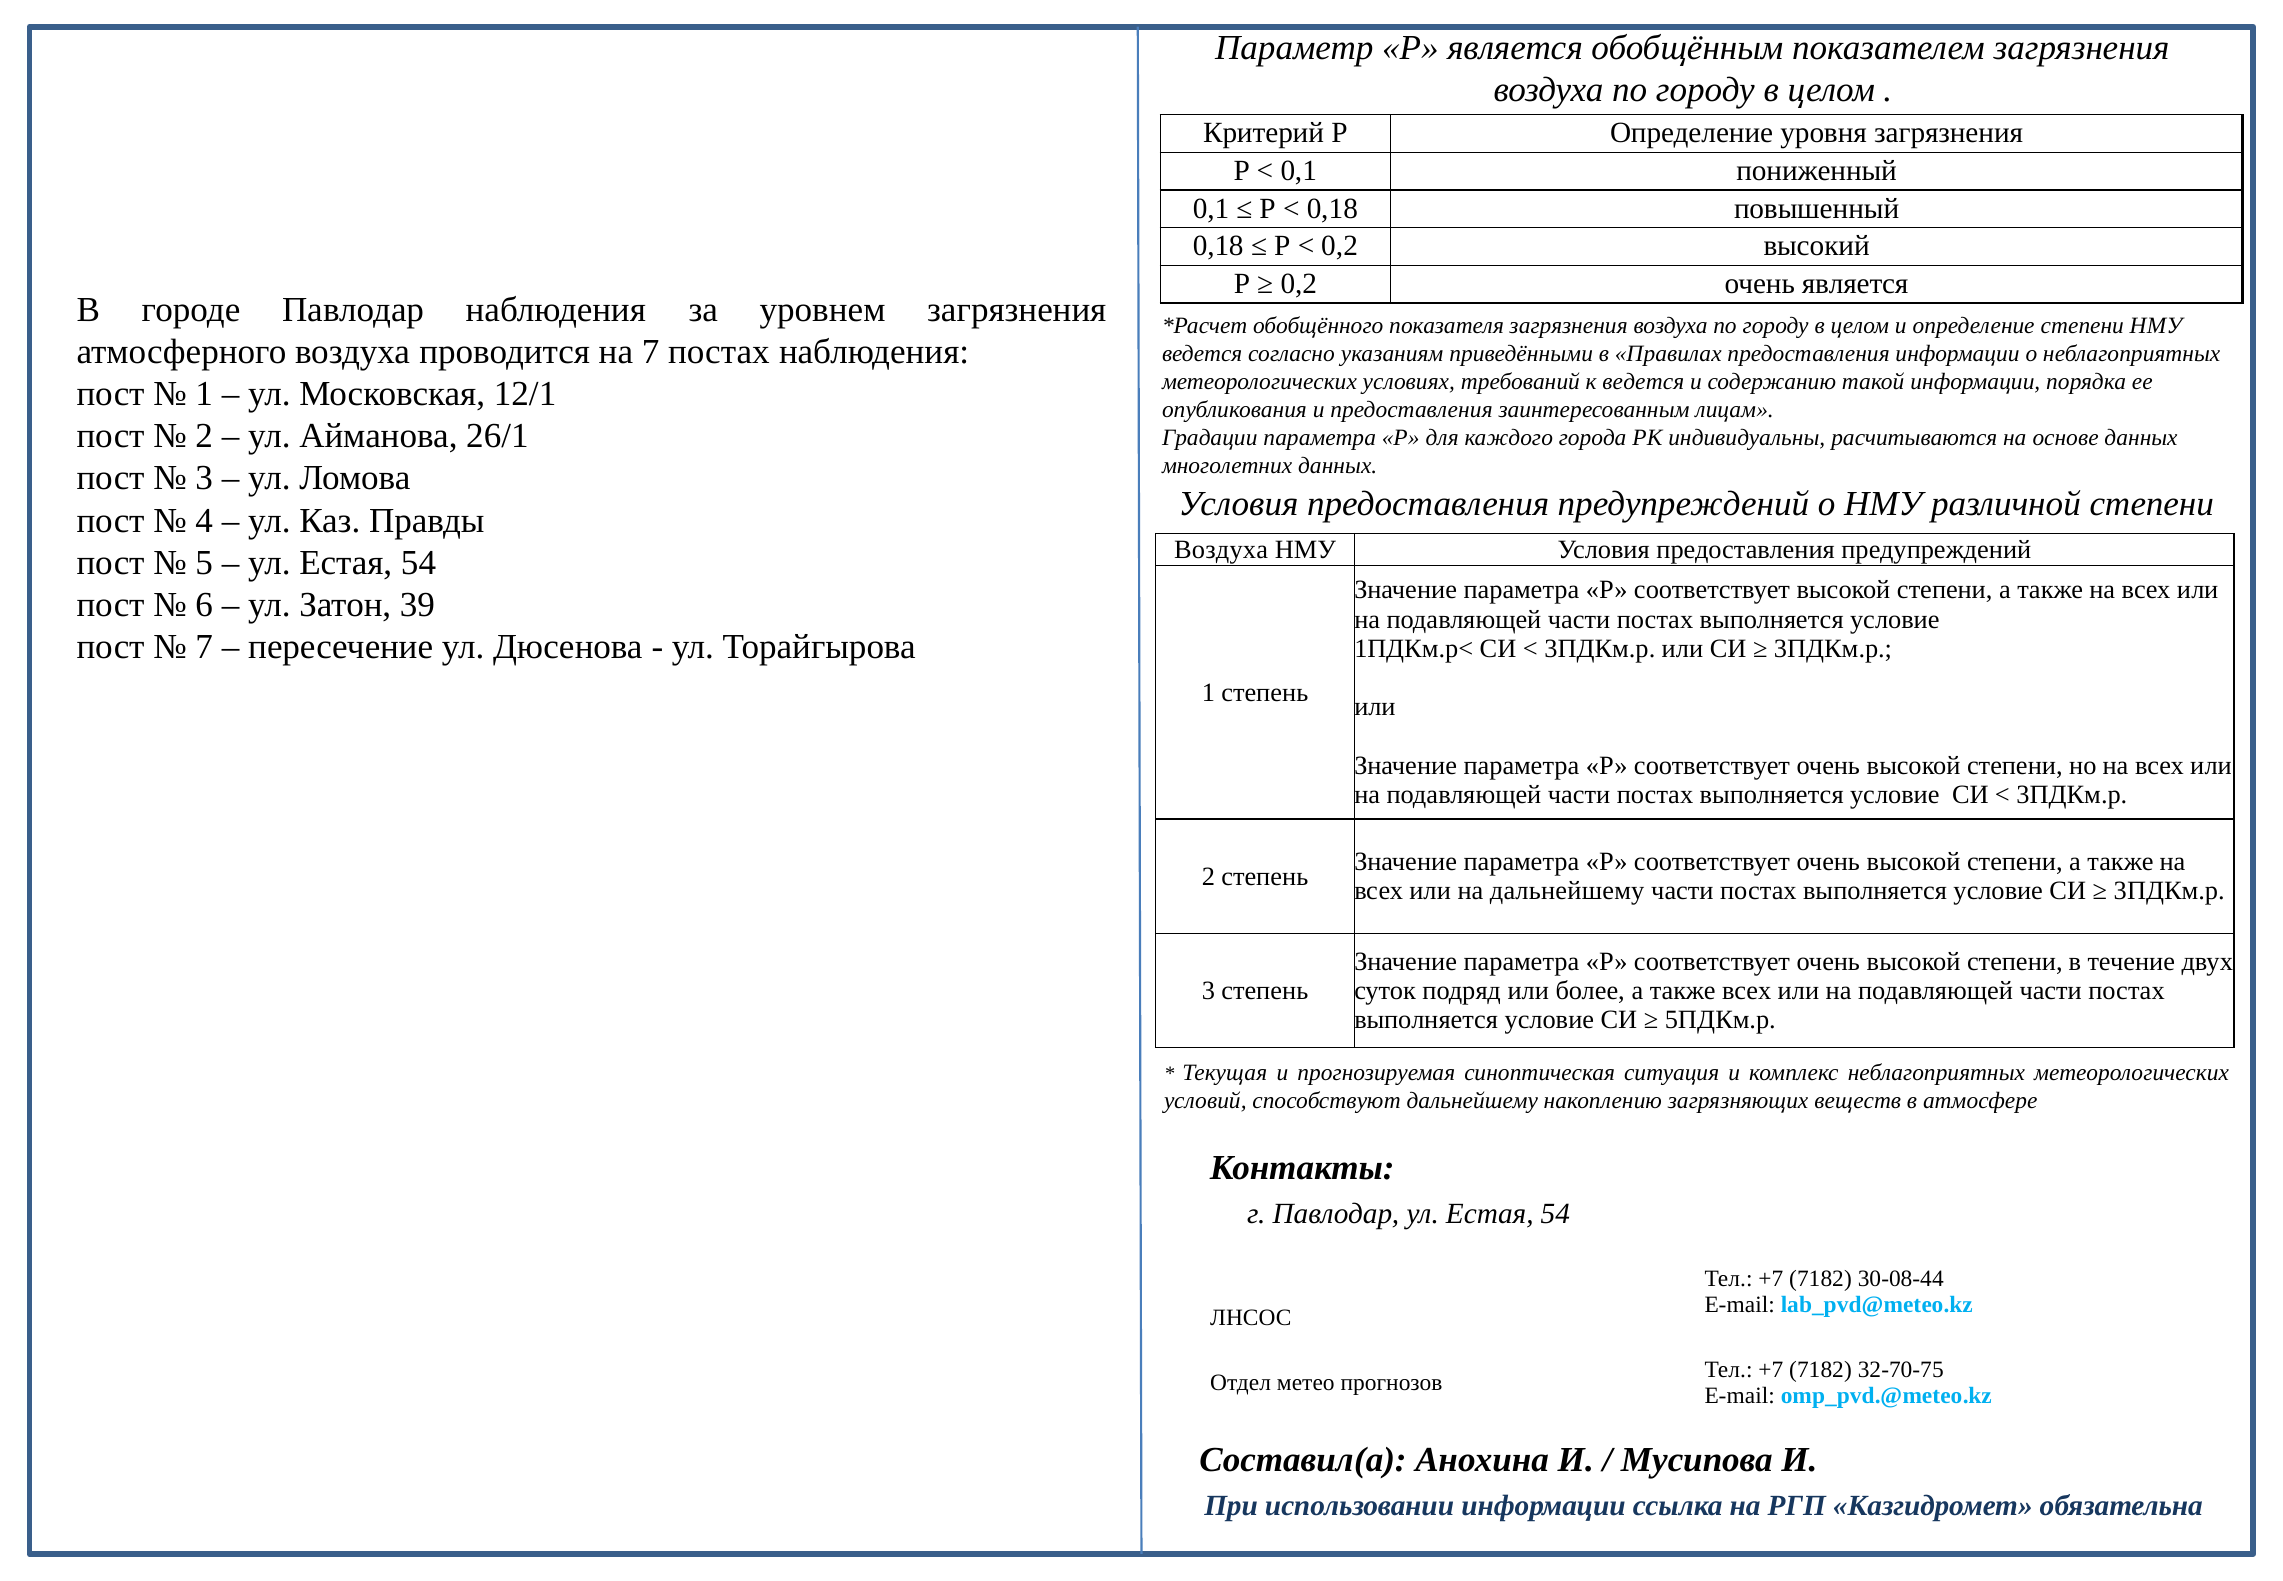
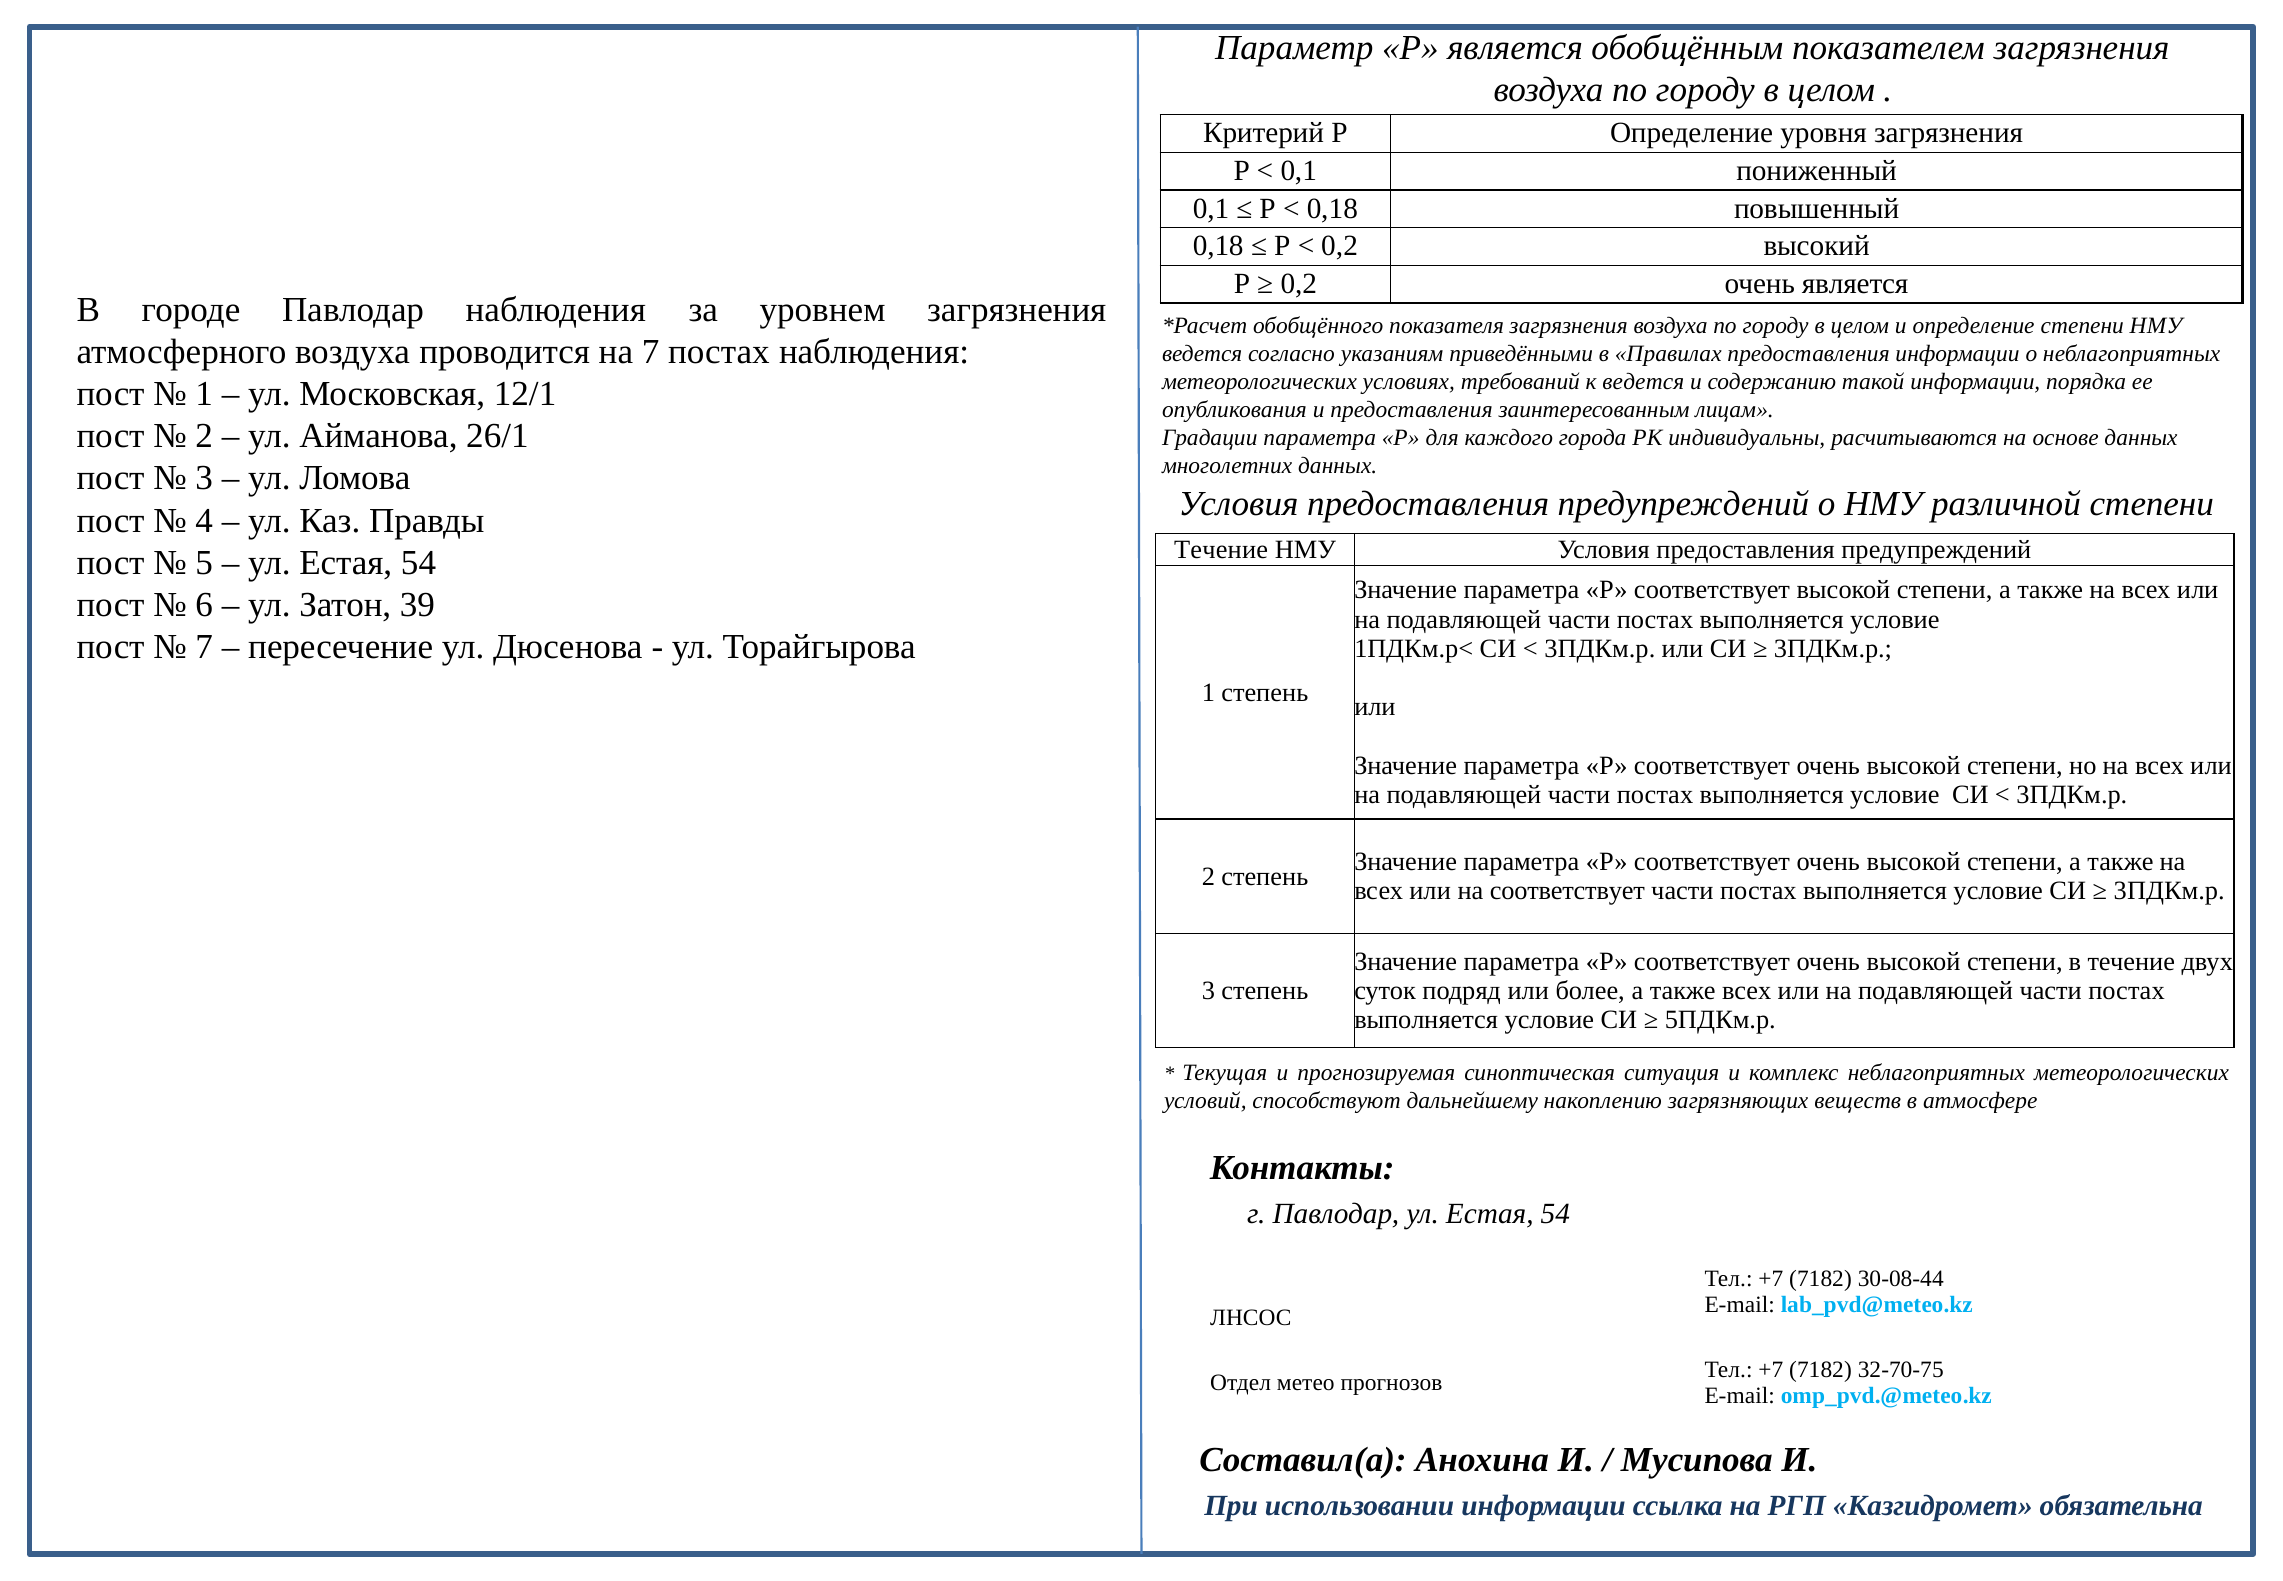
Воздуха: Воздуха -> Течение (1221, 549)
на дальнейшему: дальнейшему -> соответствует (1567, 891)
